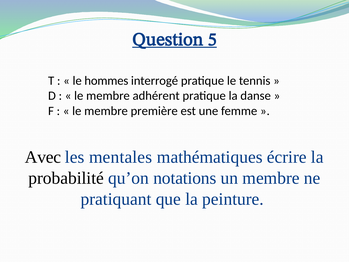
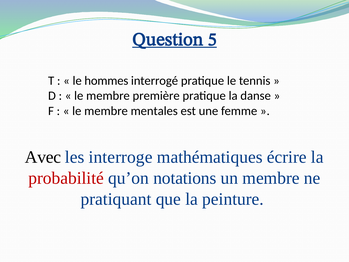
adhérent: adhérent -> première (156, 96)
première: première -> mentales (154, 111)
mentales: mentales -> interroge (121, 157)
probabilité colour: black -> red (66, 178)
